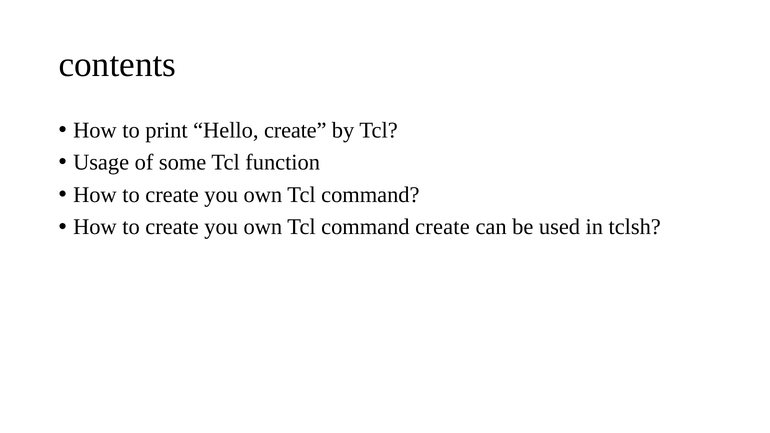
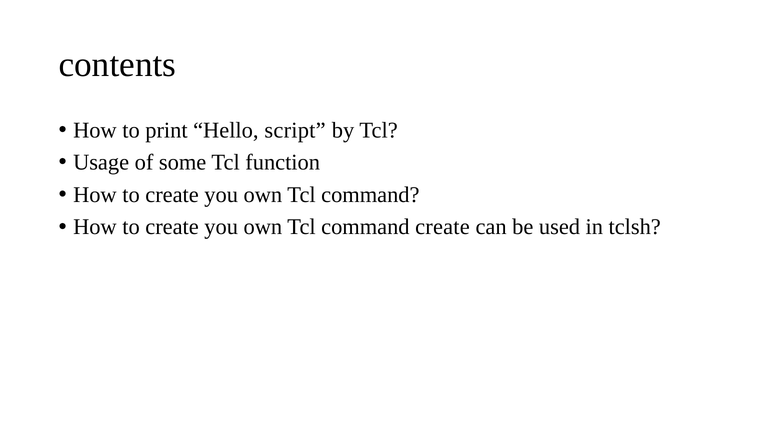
Hello create: create -> script (295, 130)
